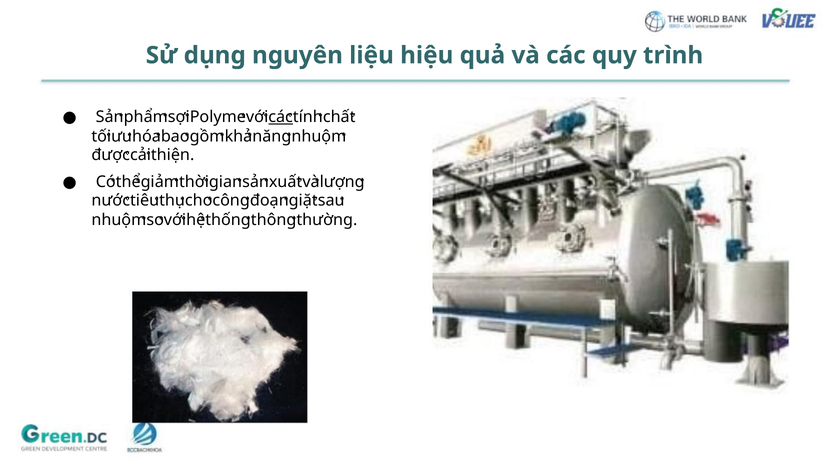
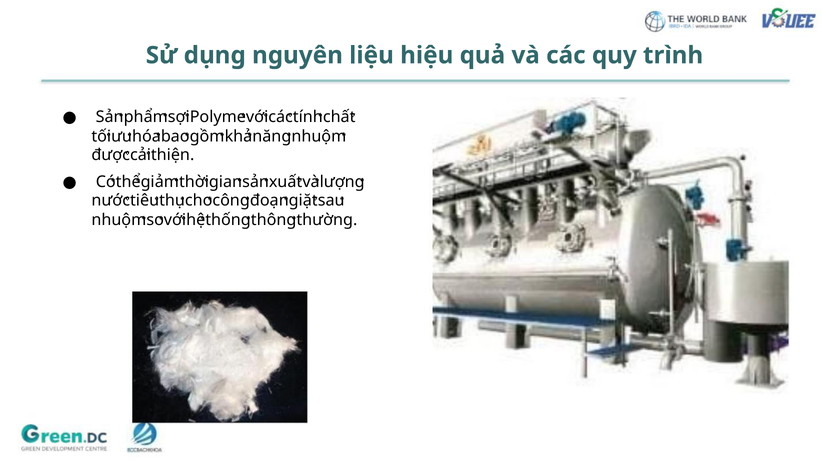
các underline: present -> none (281, 117)
